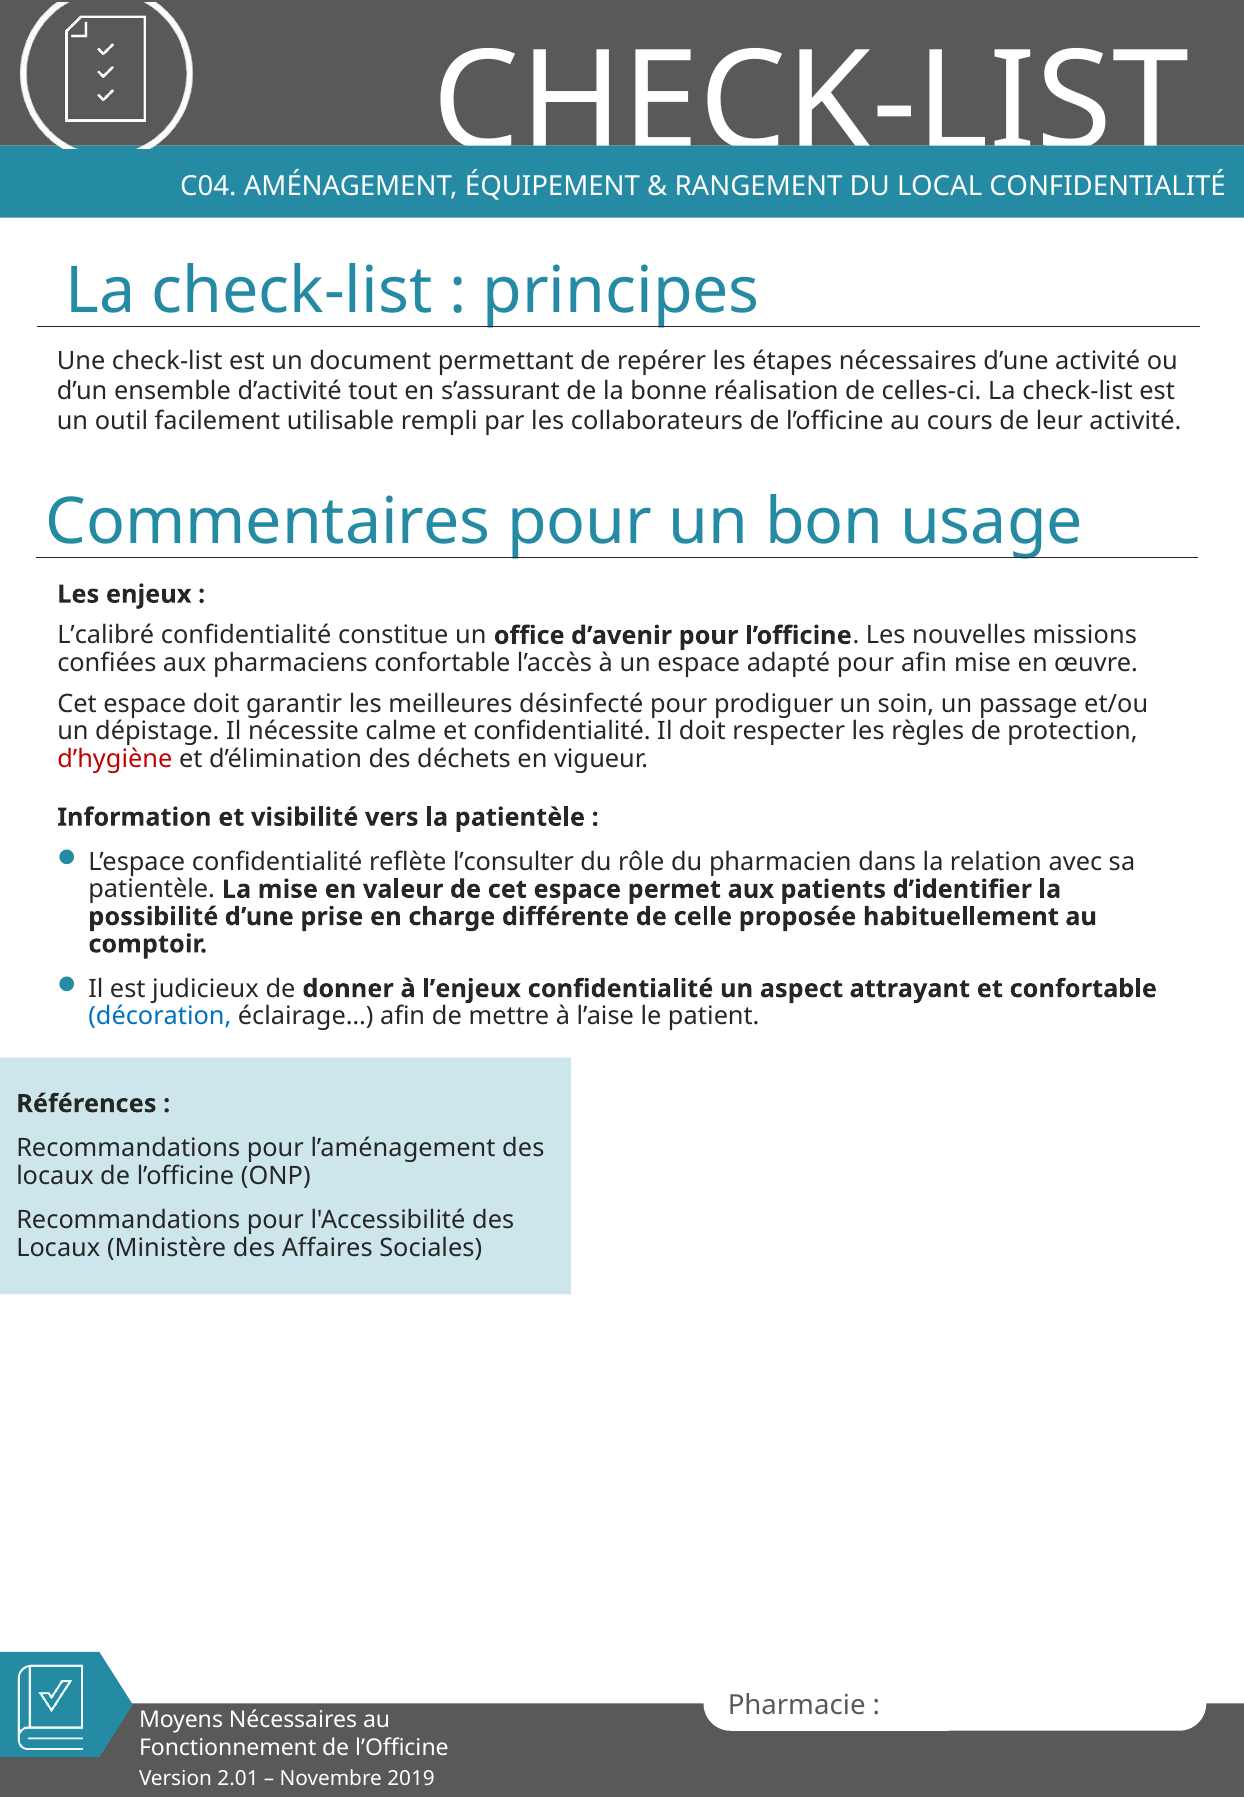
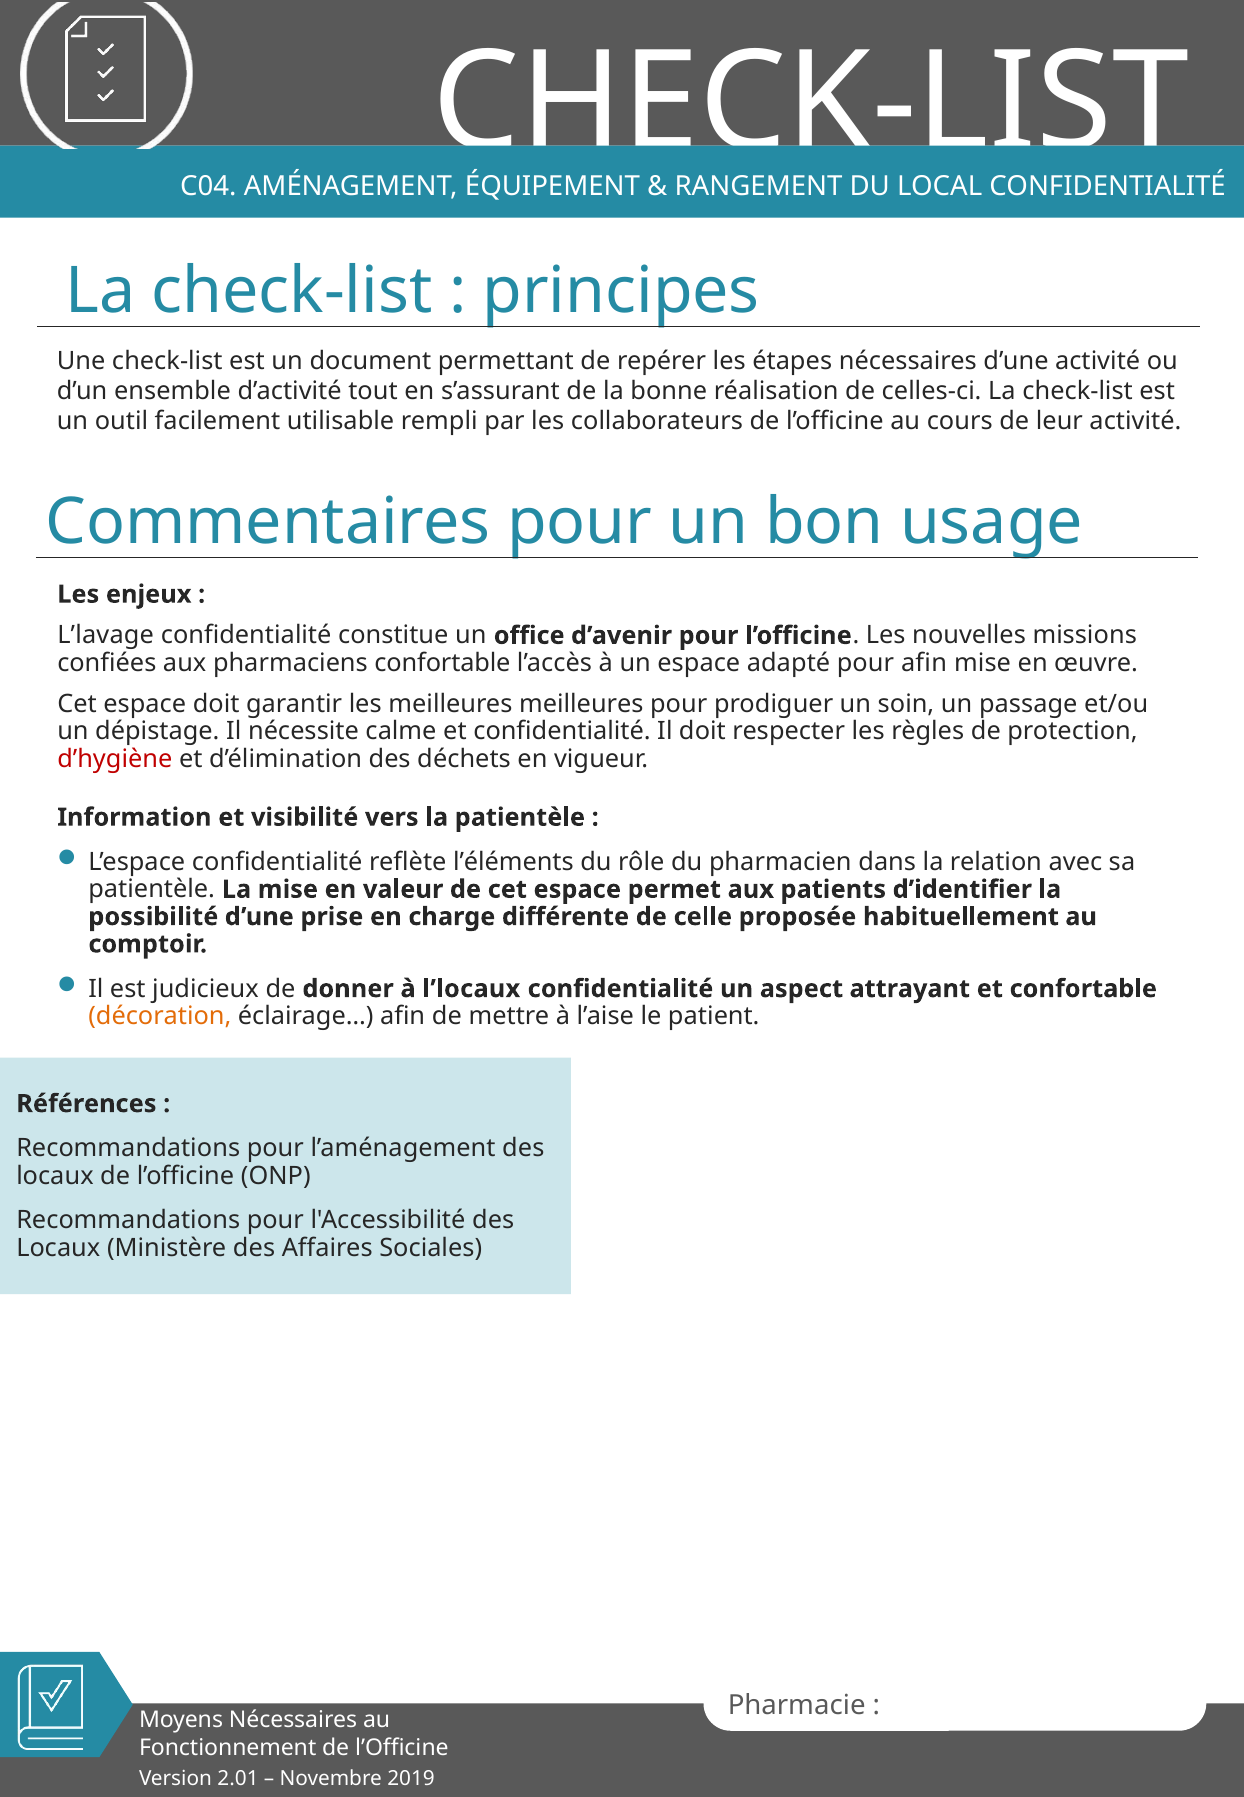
L’calibré: L’calibré -> L’lavage (106, 636)
meilleures désinfecté: désinfecté -> meilleures (581, 704)
l’consulter: l’consulter -> l’éléments (513, 862)
l’enjeux: l’enjeux -> l’locaux (471, 989)
décoration colour: blue -> orange (160, 1016)
